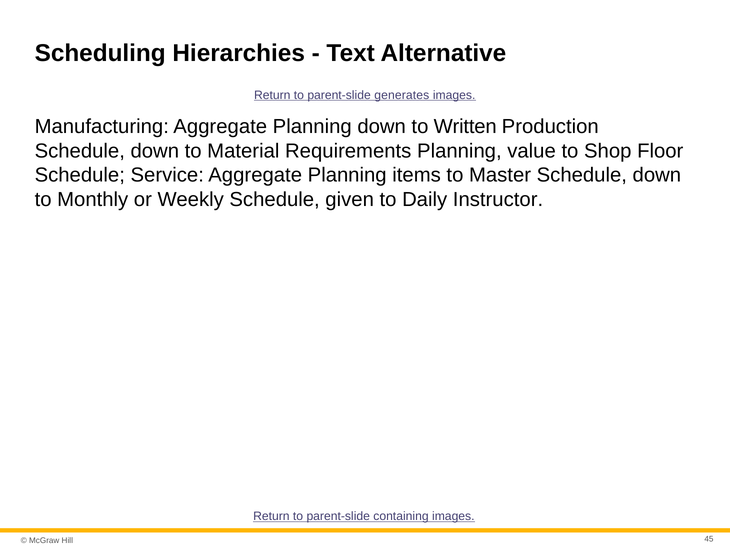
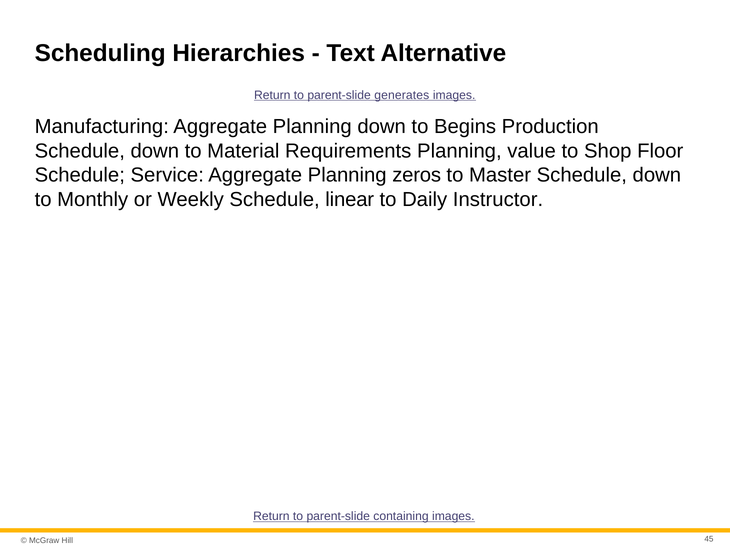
Written: Written -> Begins (465, 127)
items: items -> zeros (417, 175)
given: given -> linear (350, 200)
